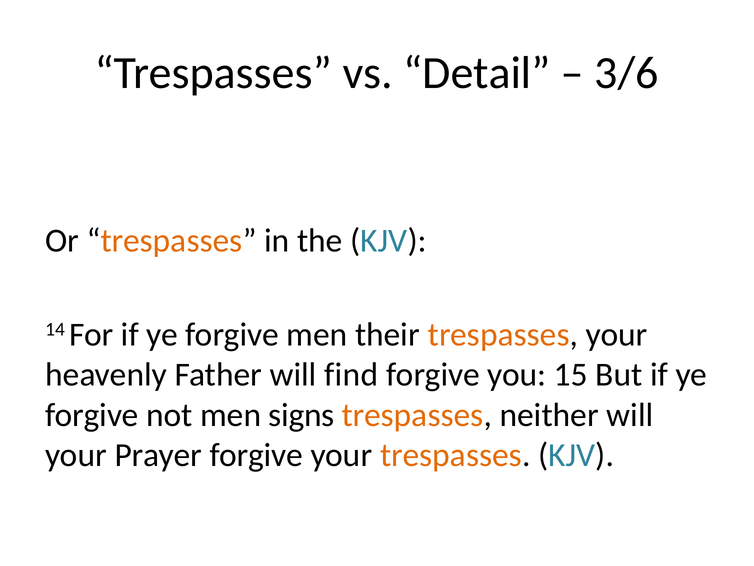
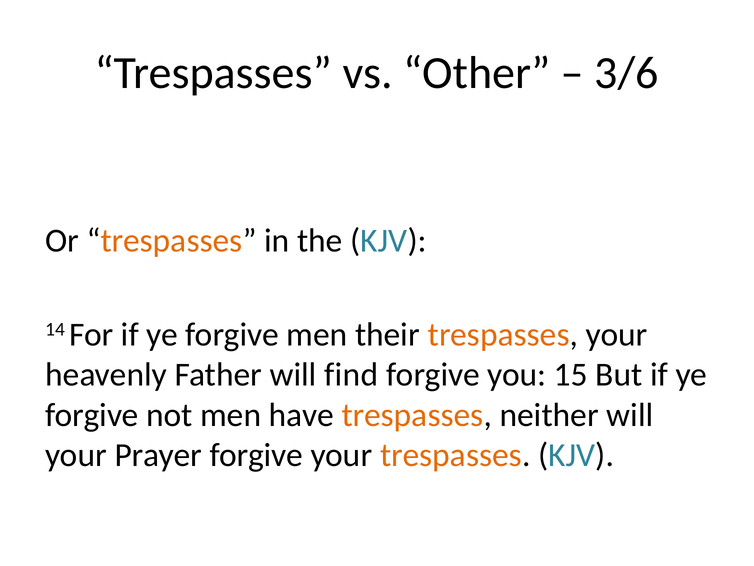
Detail: Detail -> Other (477, 73)
signs: signs -> have (301, 415)
